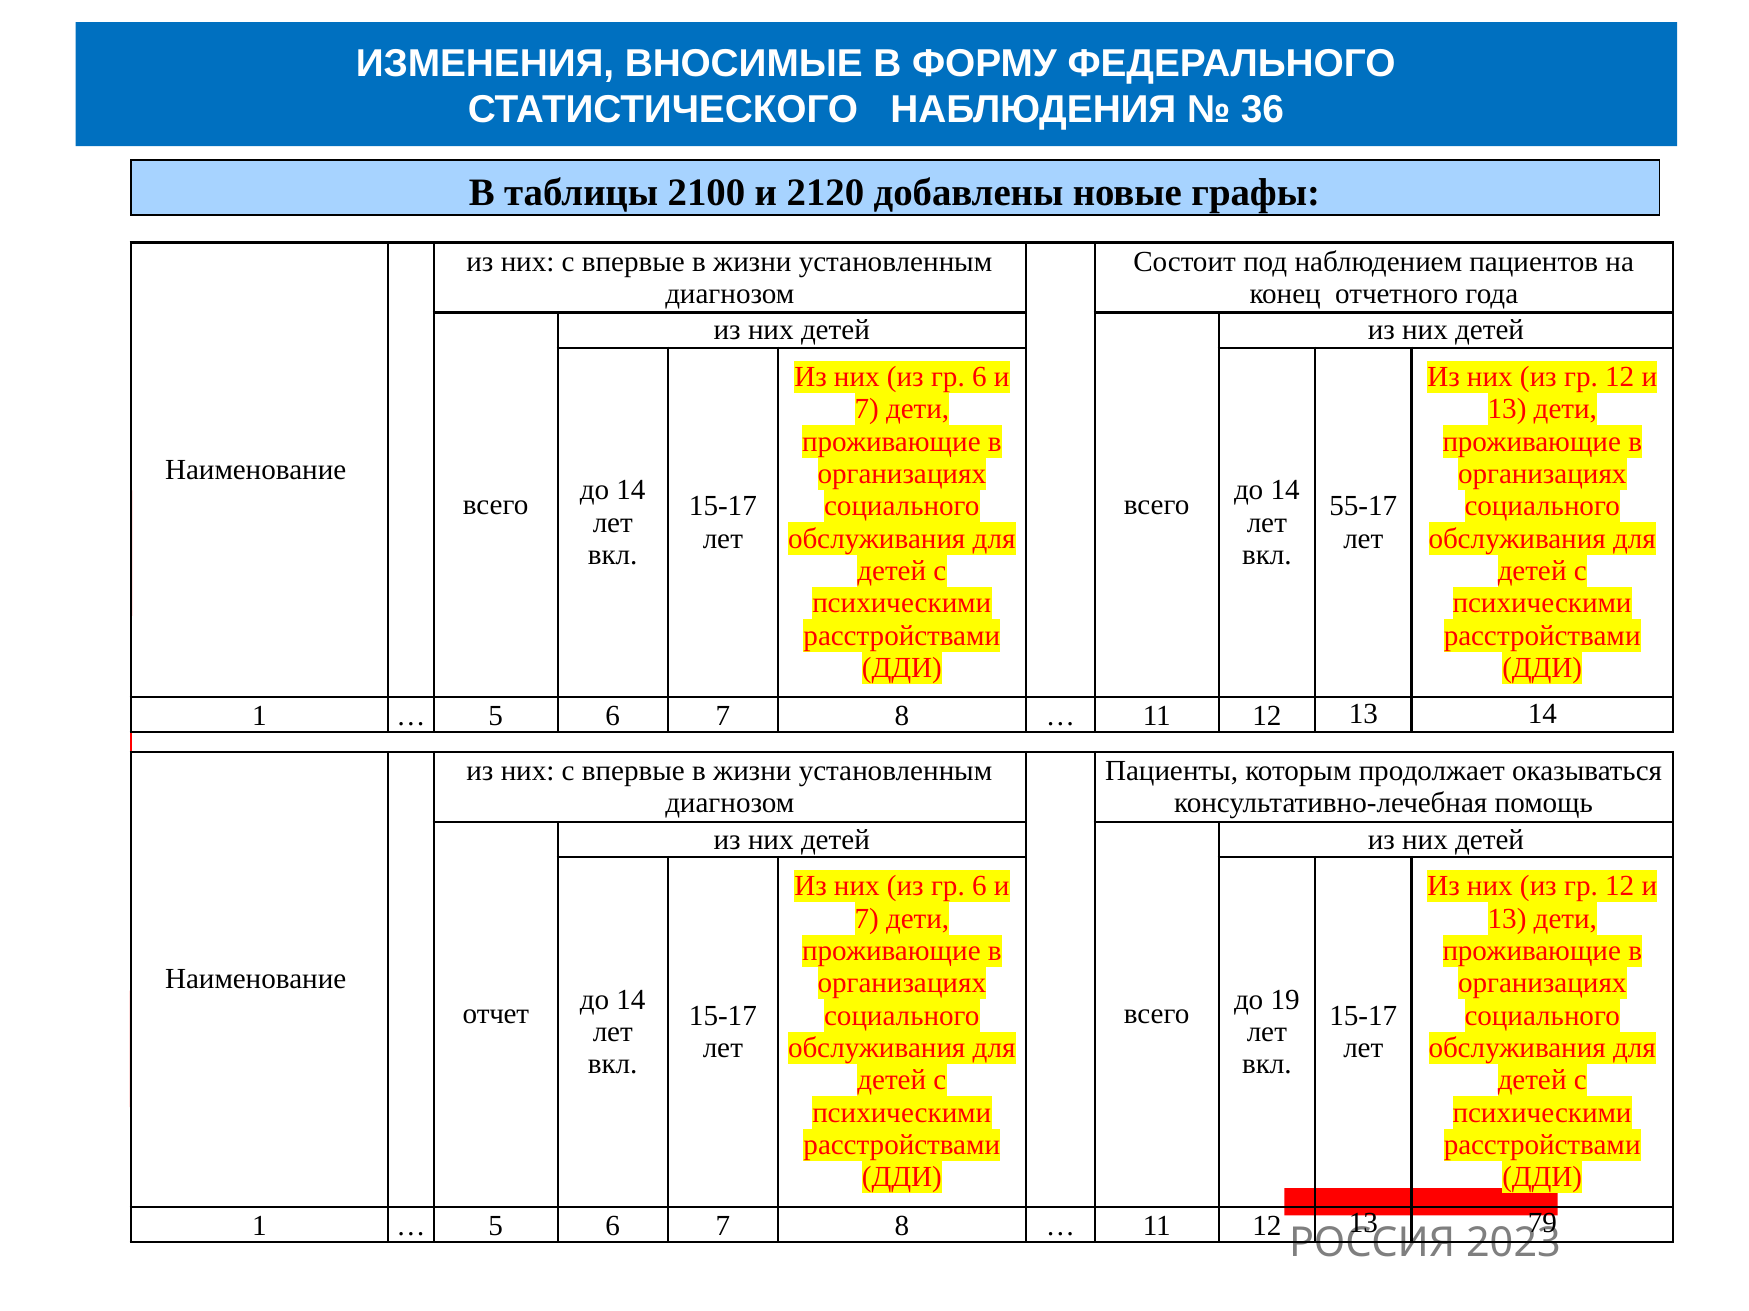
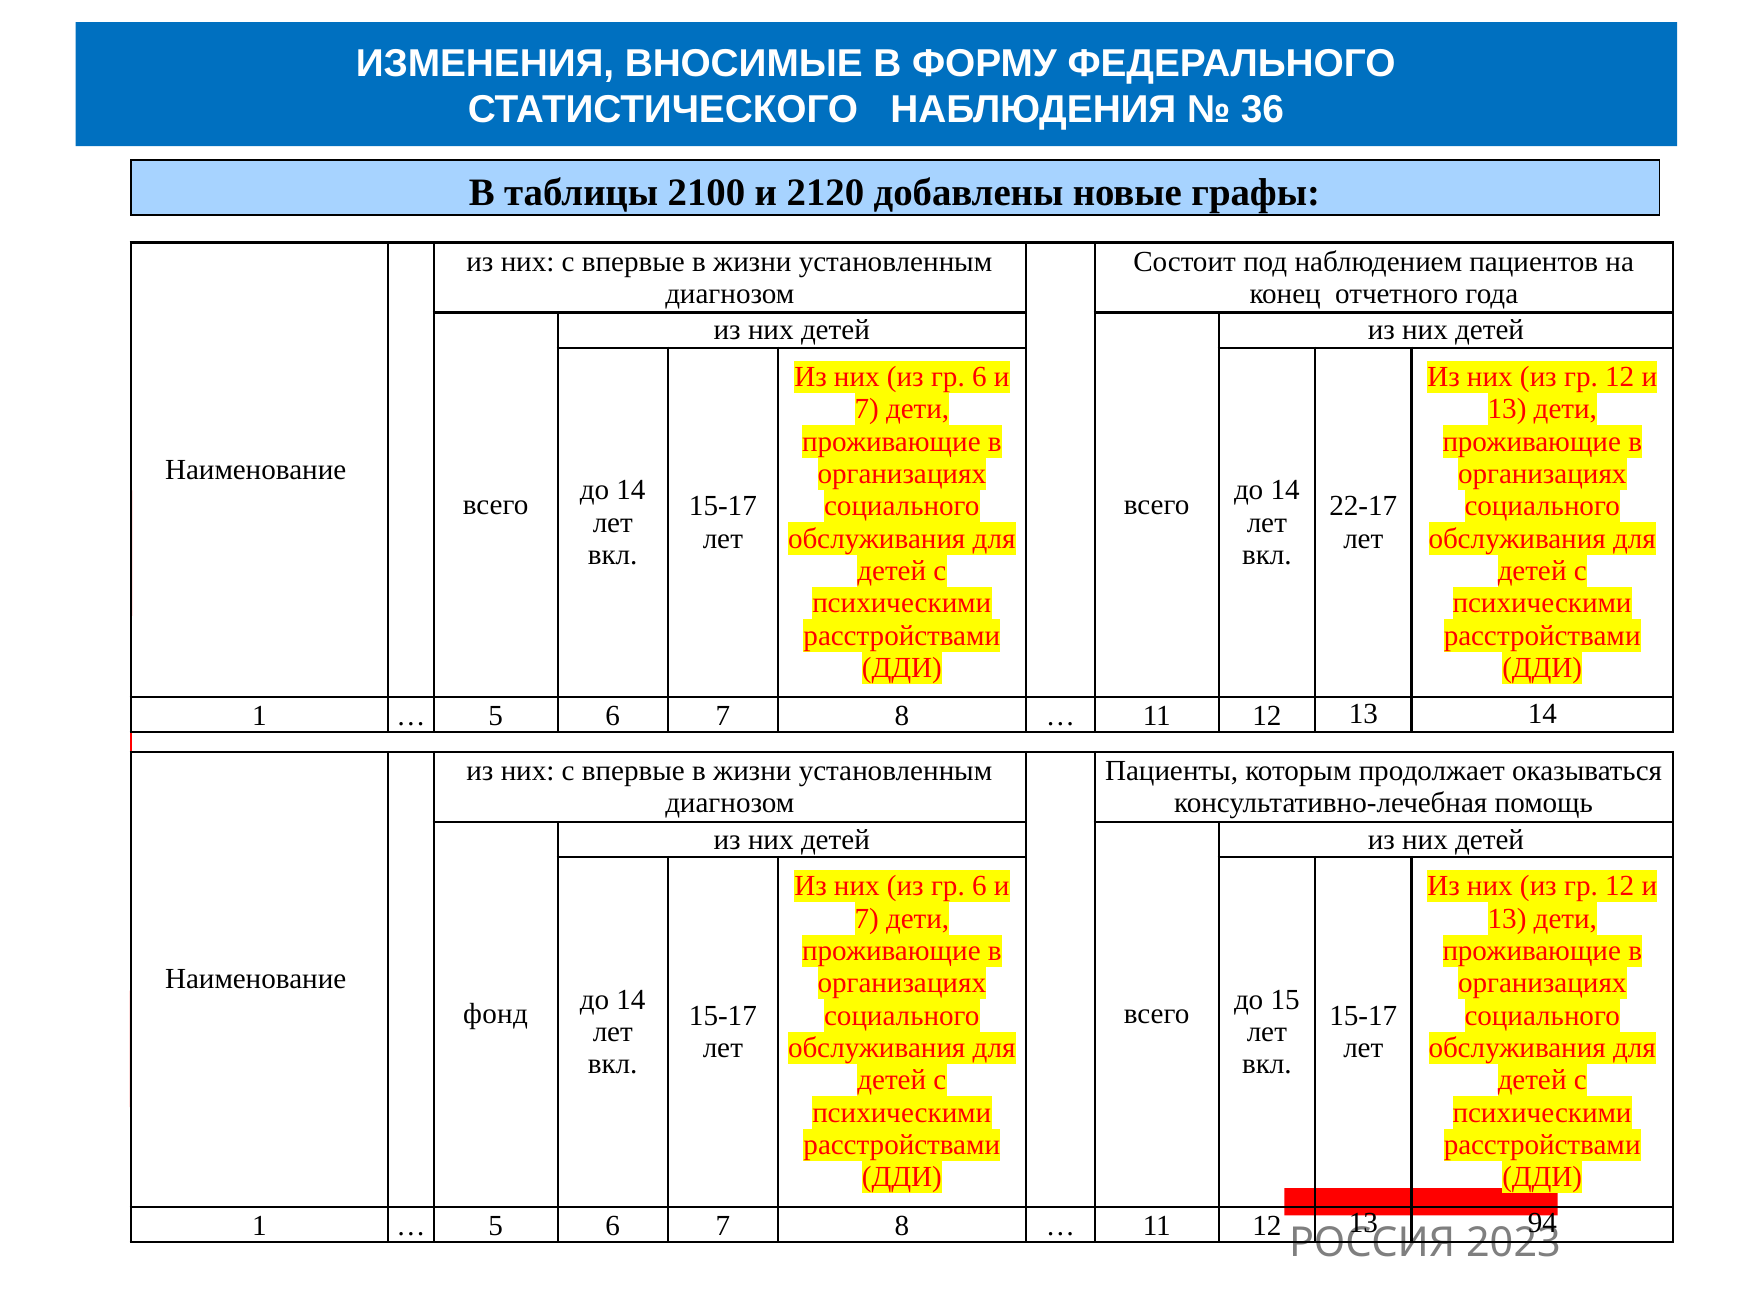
55-17: 55-17 -> 22-17 (1363, 507)
19: 19 -> 15 (1285, 1000)
отчет: отчет -> фонд (496, 1015)
79: 79 -> 94 (1542, 1224)
